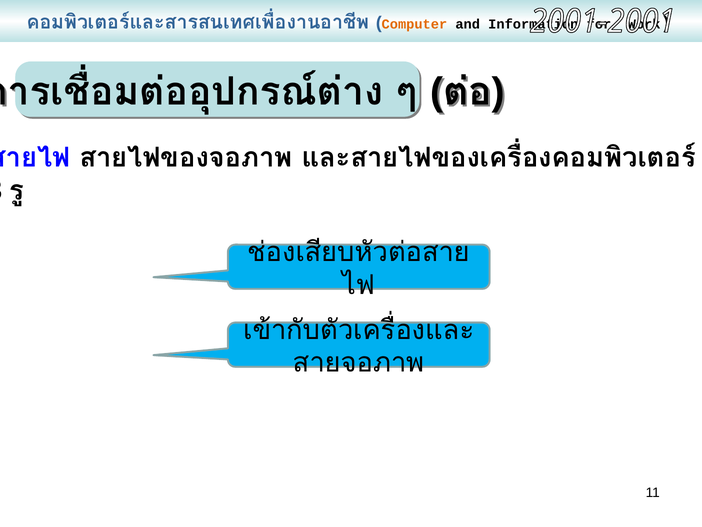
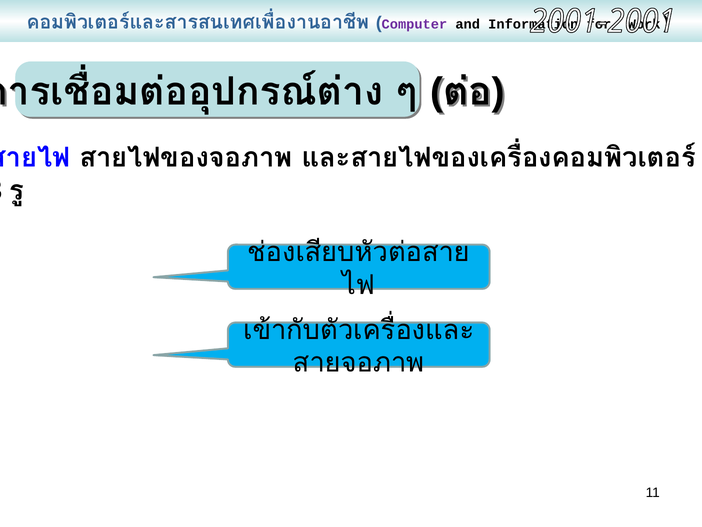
Computer colour: orange -> purple (414, 24)
